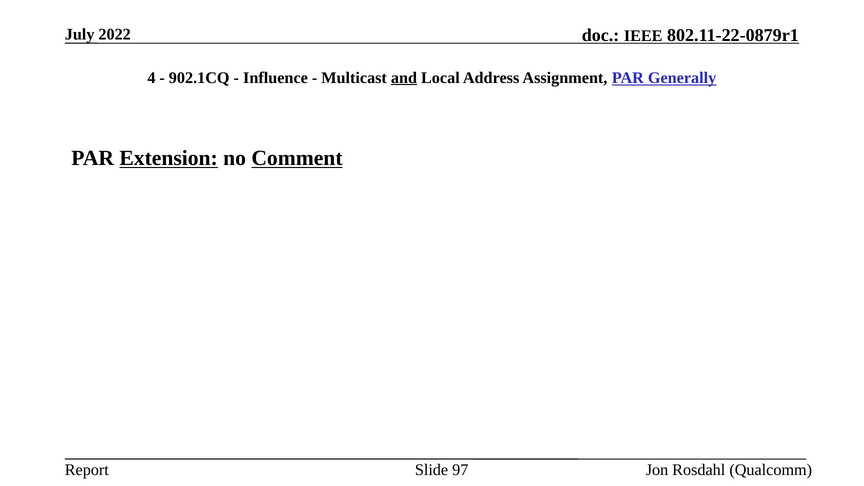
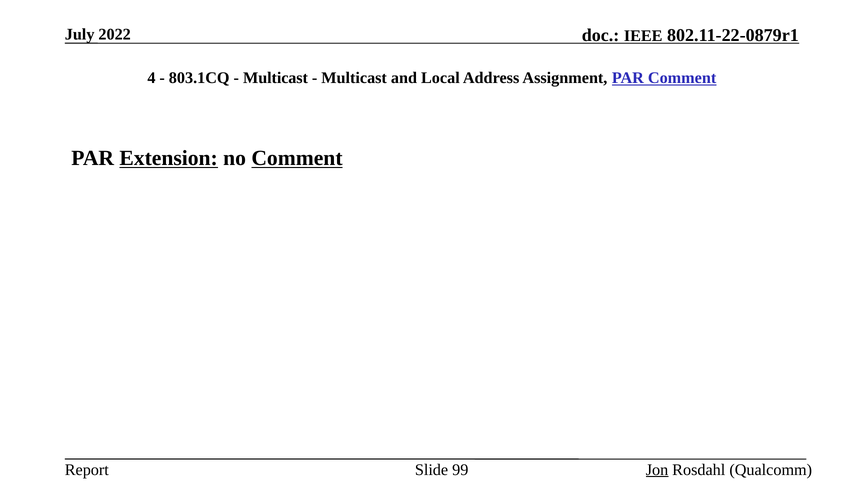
902.1CQ: 902.1CQ -> 803.1CQ (199, 78)
Influence: Influence -> Multicast (276, 78)
and underline: present -> none (404, 78)
PAR Generally: Generally -> Comment (682, 78)
97: 97 -> 99 (460, 470)
Jon underline: none -> present (657, 470)
